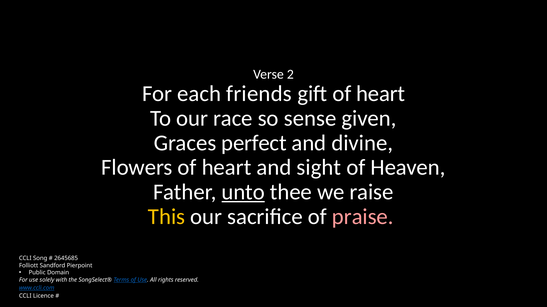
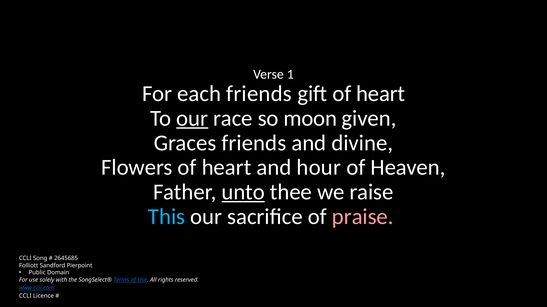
2: 2 -> 1 (290, 74)
our underline: none -> present (192, 119)
sense: sense -> moon (310, 119)
Graces perfect: perfect -> friends (254, 143)
sight: sight -> hour (319, 168)
This colour: yellow -> light blue (167, 217)
